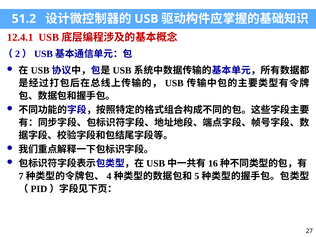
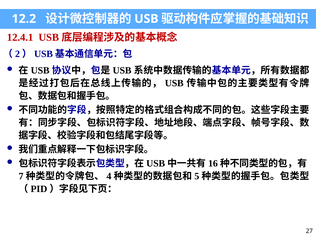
51.2: 51.2 -> 12.2 (24, 19)
